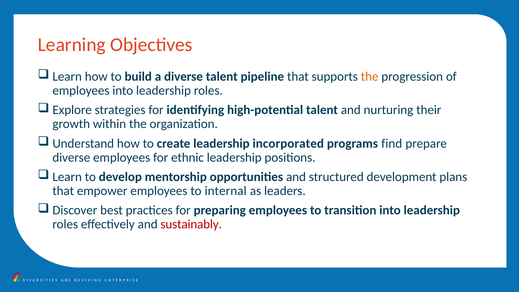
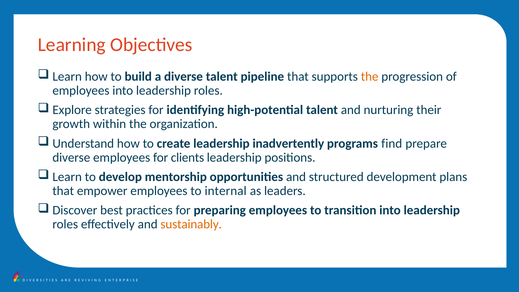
incorporated: incorporated -> inadvertently (288, 143)
ethnic: ethnic -> clients (188, 157)
sustainably colour: red -> orange (191, 224)
